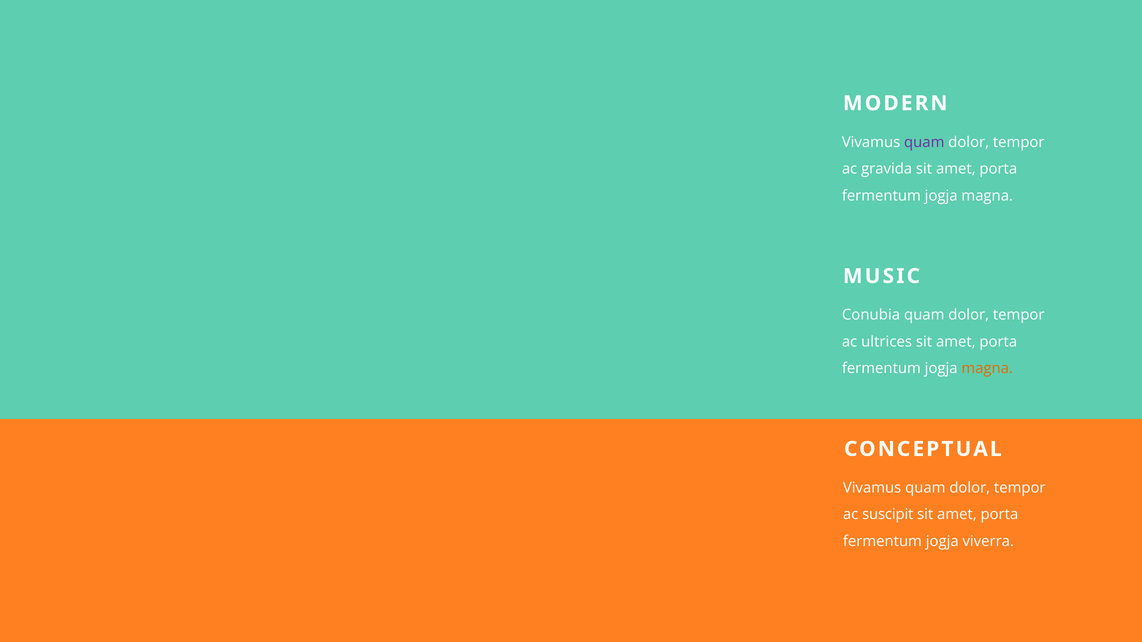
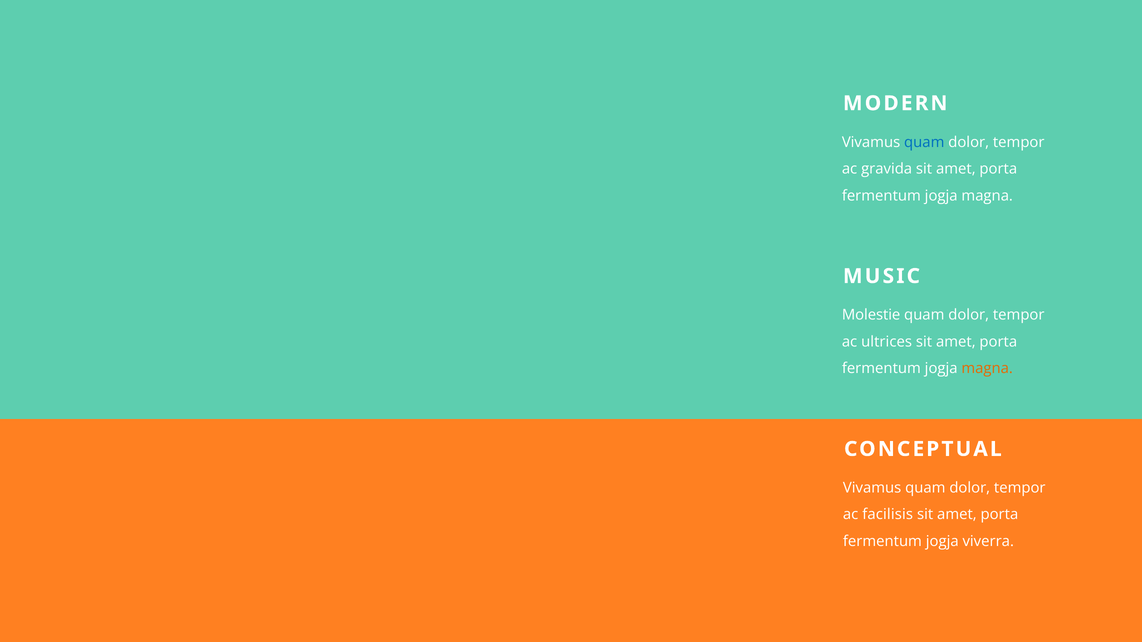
quam colour: purple -> blue (924, 142)
Conubia: Conubia -> Molestie (871, 315)
suscipit: suscipit -> facilisis (888, 515)
